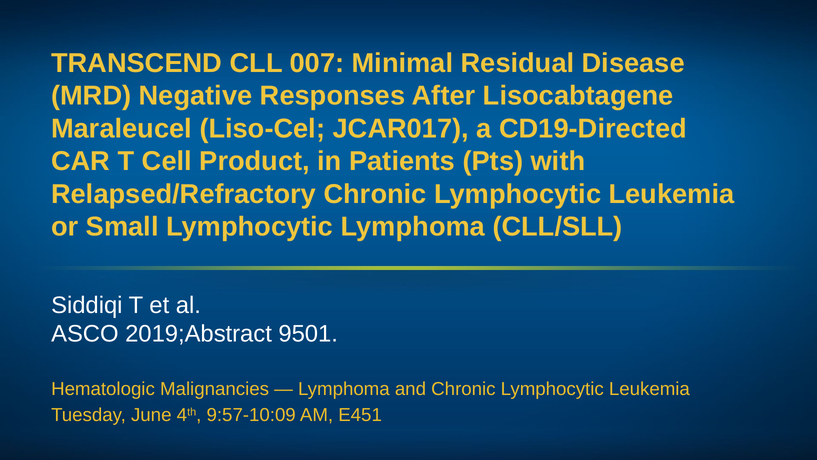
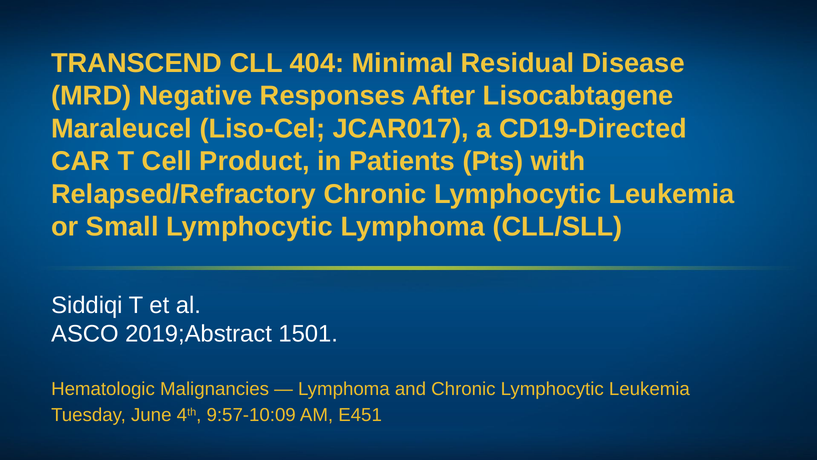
007: 007 -> 404 (317, 63)
9501: 9501 -> 1501 (308, 334)
